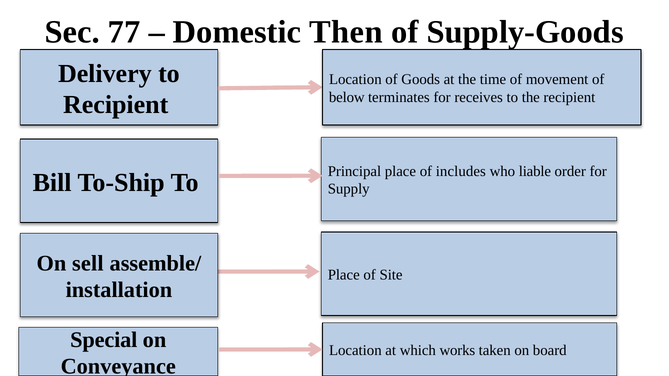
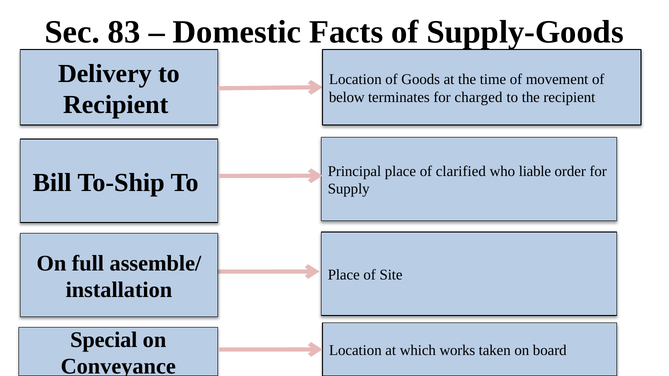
77: 77 -> 83 (124, 32)
Then: Then -> Facts (346, 32)
receives: receives -> charged (479, 97)
includes: includes -> clarified (461, 171)
sell: sell -> full (88, 263)
